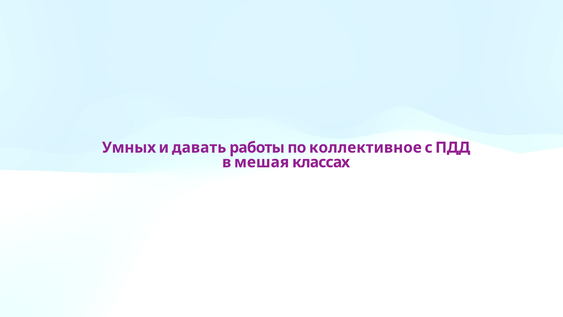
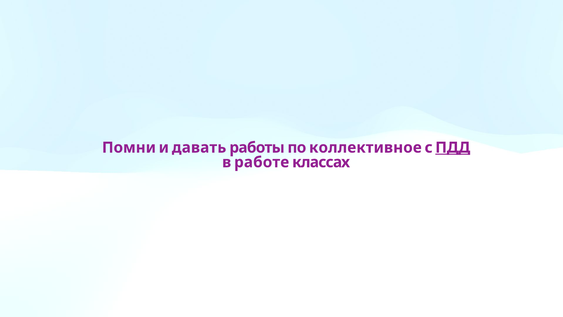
Умных: Умных -> Помни (129, 147)
ПДД underline: none -> present (453, 147)
мешая: мешая -> работе (262, 162)
